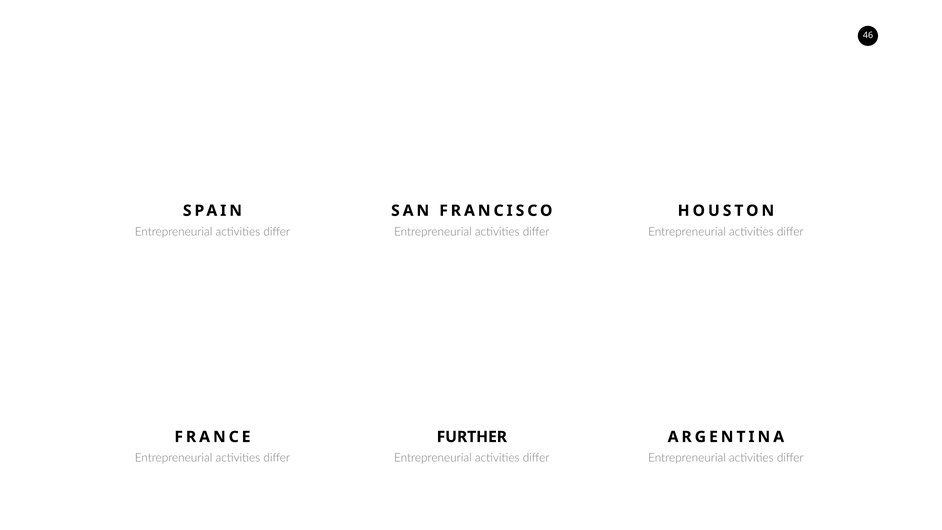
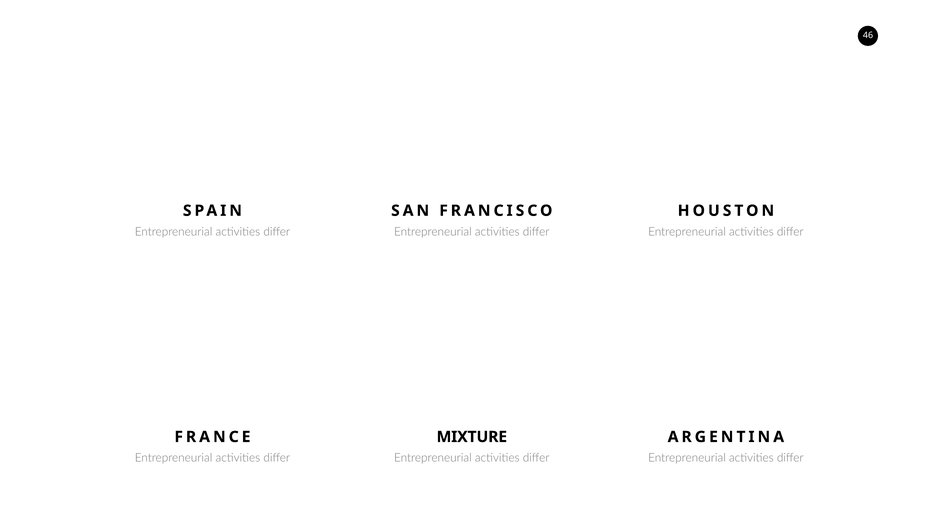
FURTHER: FURTHER -> MIXTURE (472, 437)
